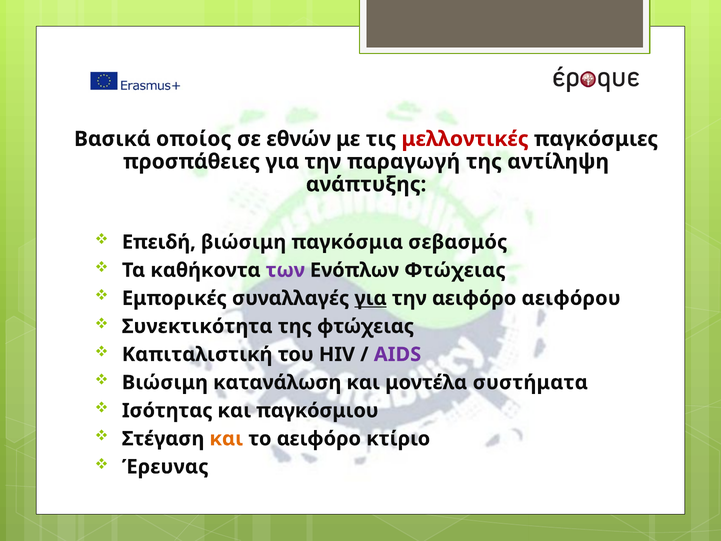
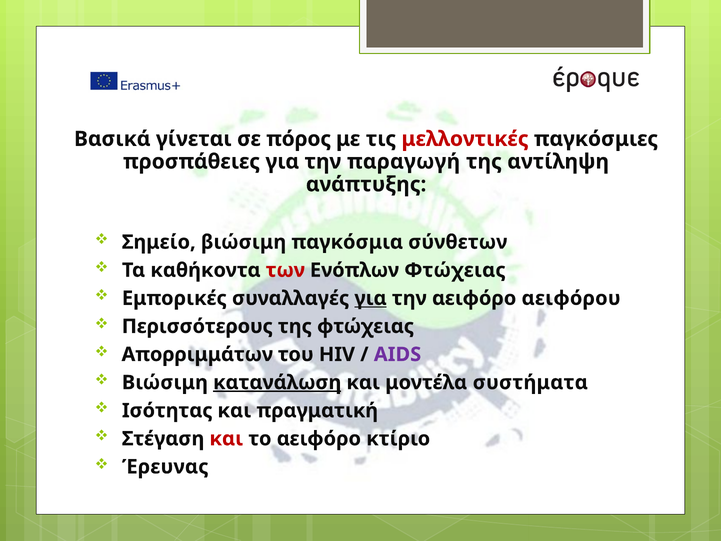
οποίος: οποίος -> γίνεται (194, 139)
εθνών: εθνών -> πόρος (299, 139)
Επειδή: Επειδή -> Σημείο (159, 242)
σεβασμός: σεβασμός -> σύνθετων (458, 242)
των colour: purple -> red (285, 270)
Συνεκτικότητα: Συνεκτικότητα -> Περισσότερους (197, 326)
Καπιταλιστική: Καπιταλιστική -> Απορριμμάτων (197, 354)
κατανάλωση underline: none -> present (277, 382)
παγκόσμιου: παγκόσμιου -> πραγματική (317, 410)
και colour: orange -> red (226, 439)
